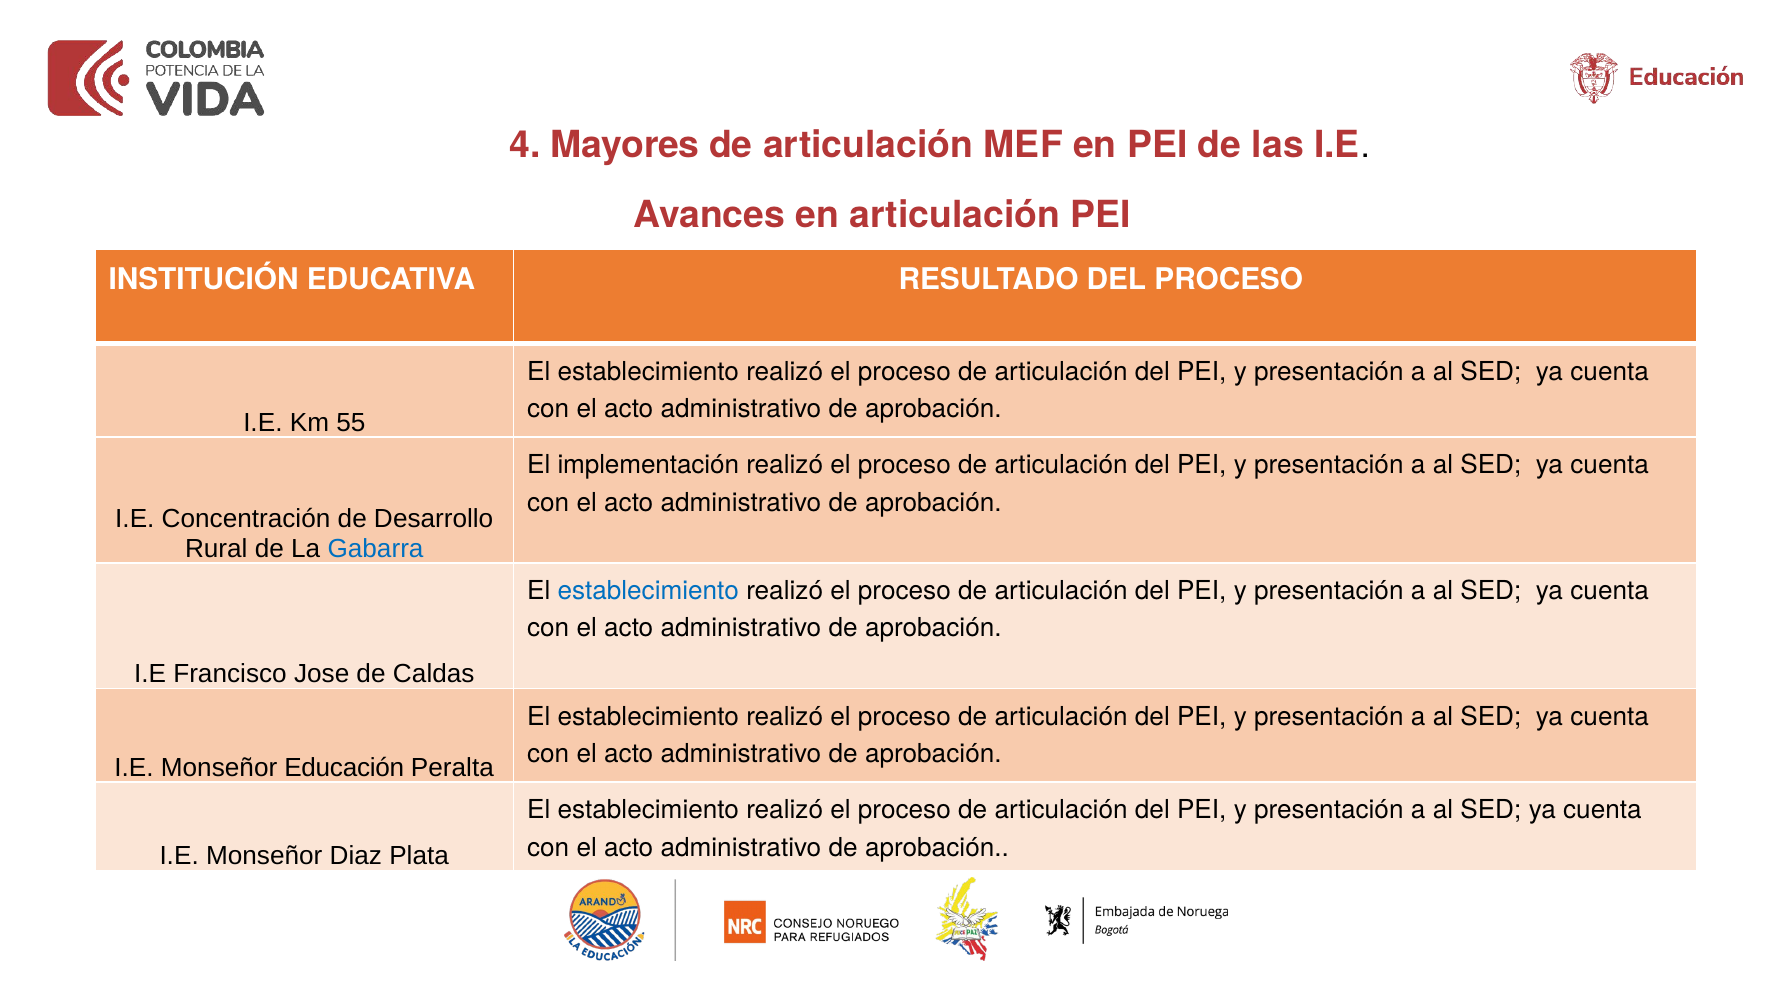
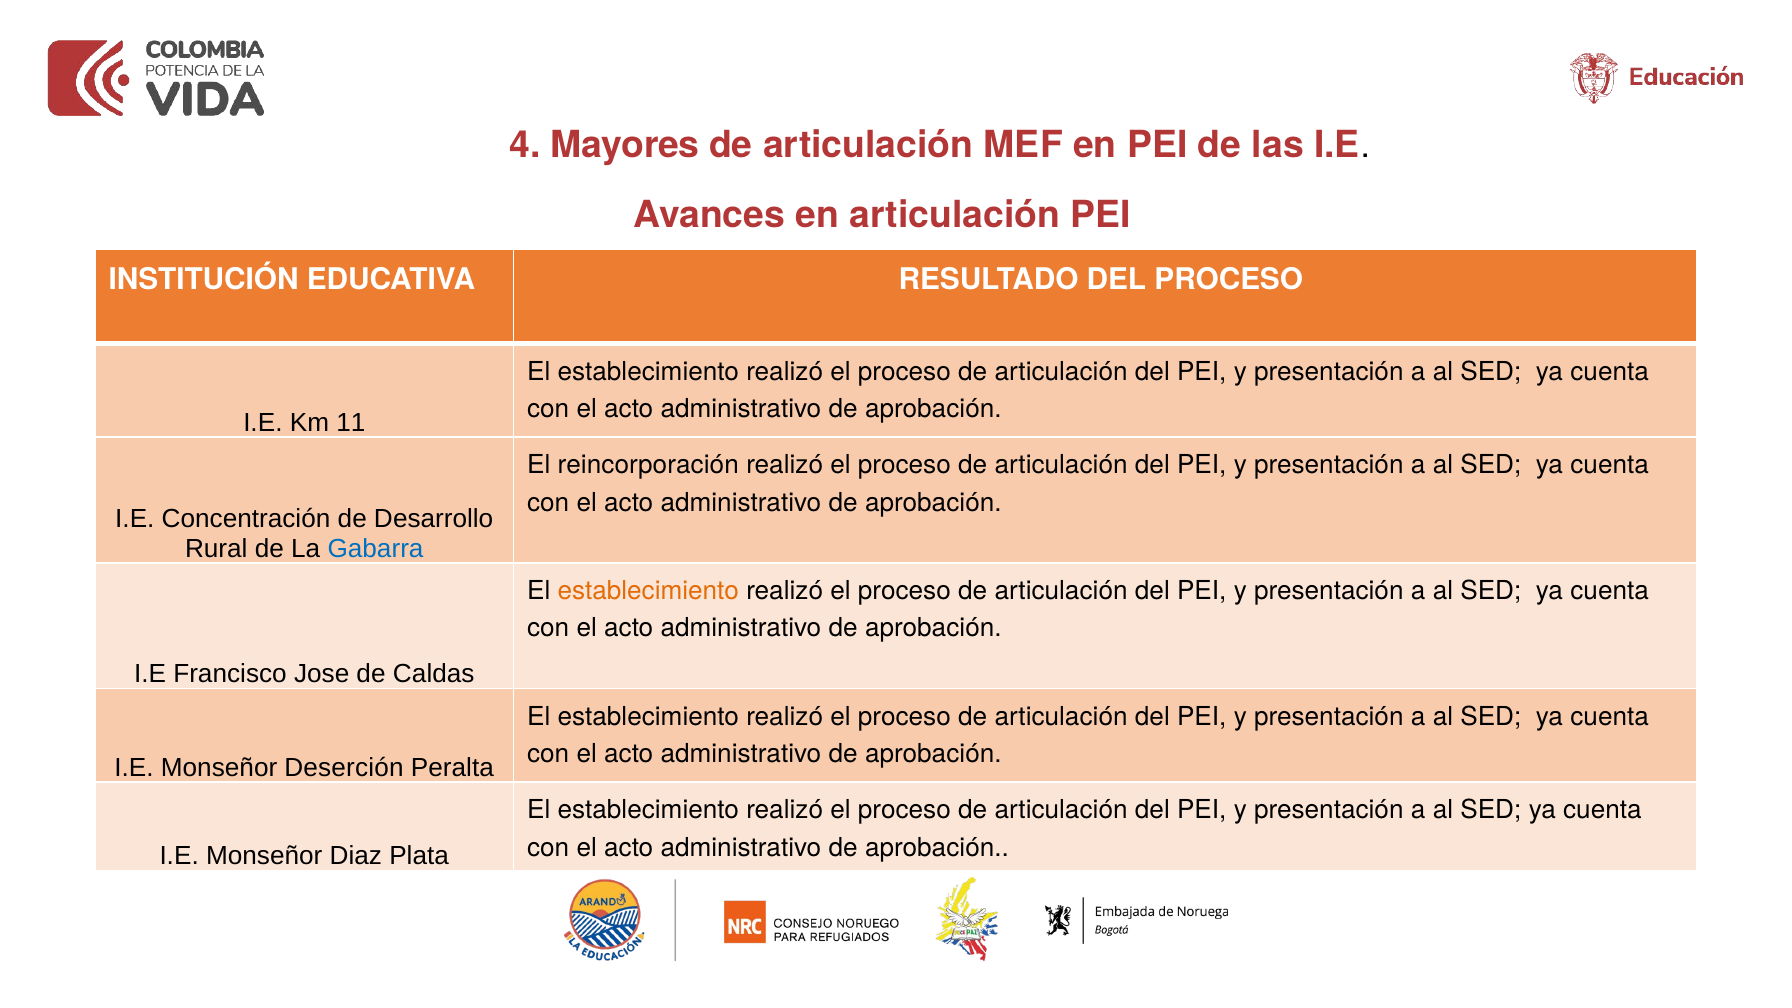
55: 55 -> 11 (351, 423)
implementación: implementación -> reincorporación (648, 465)
establecimiento colour: blue -> orange (648, 591)
Educación: Educación -> Deserción (344, 768)
